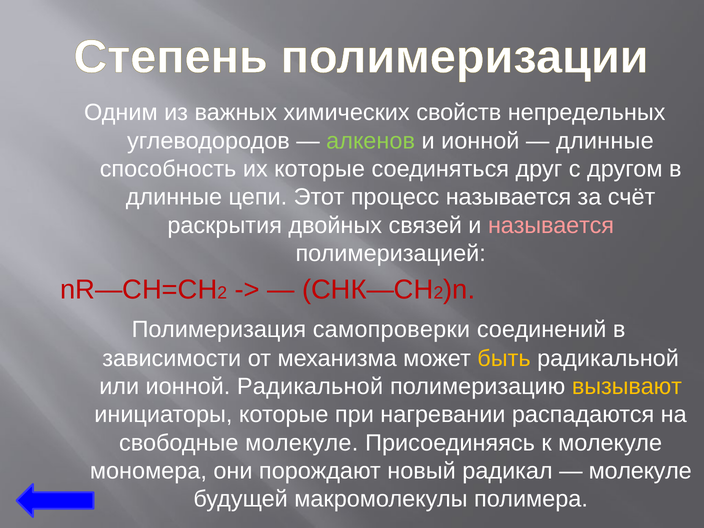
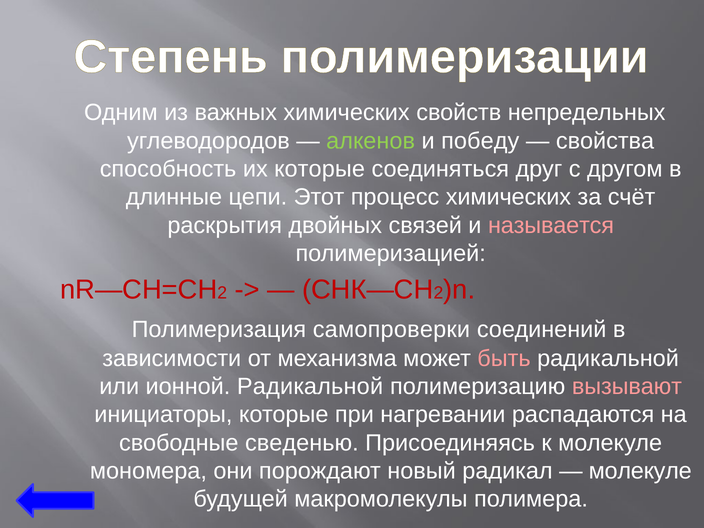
и ионной: ионной -> победу (480, 141)
длинные: длинные -> свойства (605, 141)
процесс называется: называется -> химических (508, 197)
быть colour: yellow -> pink (504, 358)
вызывают colour: yellow -> pink (627, 387)
свободные молекуле: молекуле -> сведенью (302, 443)
